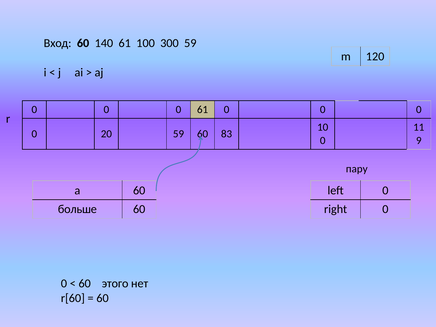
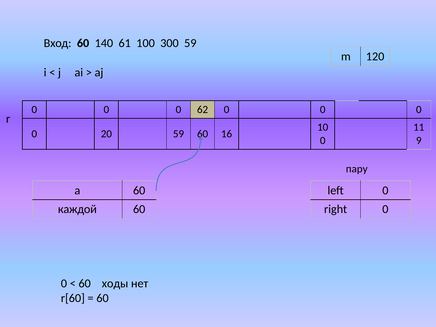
0 61: 61 -> 62 (203, 110)
83: 83 -> 16 (227, 134)
больше: больше -> каждой (77, 209)
этого: этого -> ходы (115, 284)
